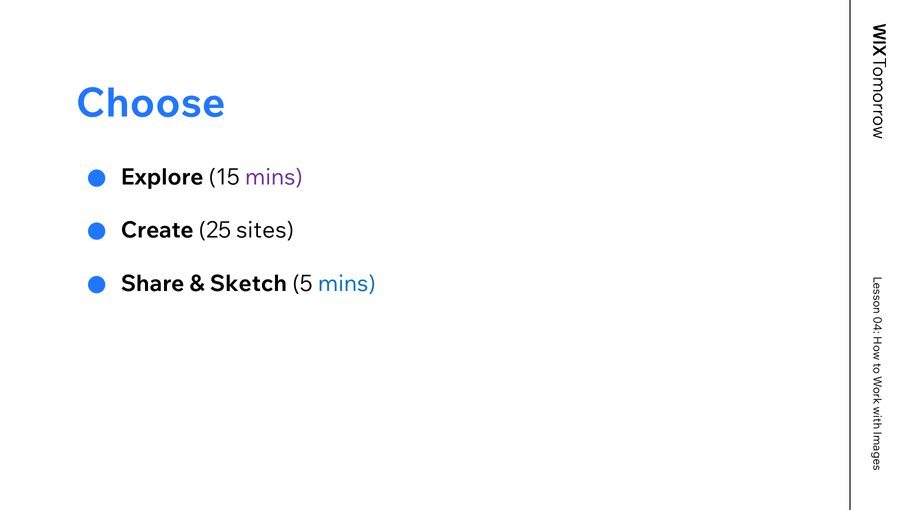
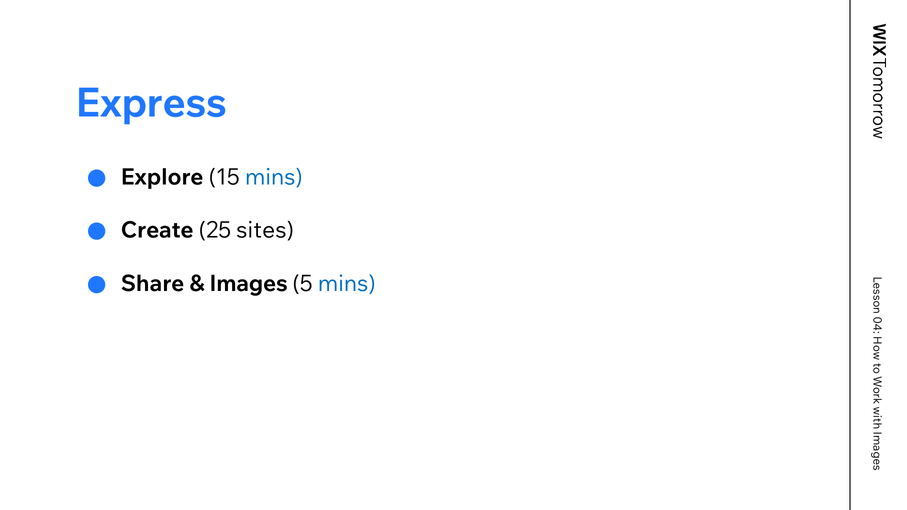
Choose: Choose -> Express (151, 103)
mins colour: purple -> blue (274, 177)
Sketch: Sketch -> Images (249, 284)
